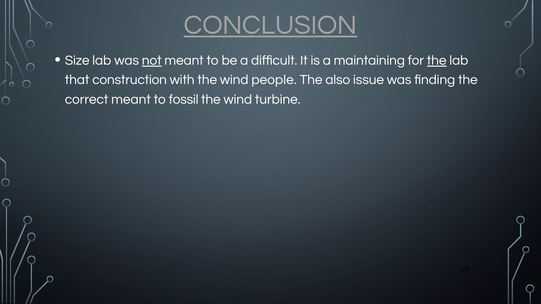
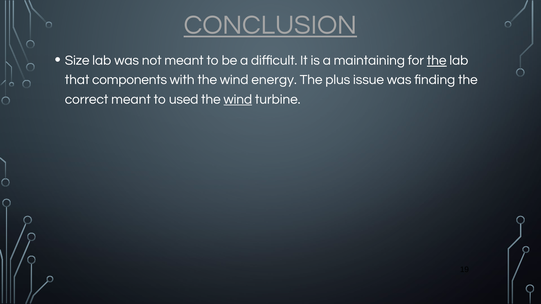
not underline: present -> none (152, 60)
construction: construction -> components (130, 80)
people: people -> energy (274, 80)
also: also -> plus (338, 80)
fossil: fossil -> used (184, 99)
wind underline: none -> present (238, 99)
